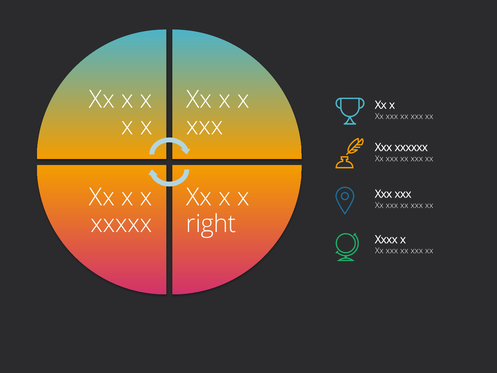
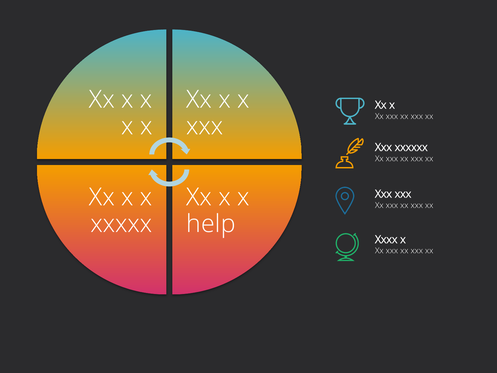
right: right -> help (211, 224)
